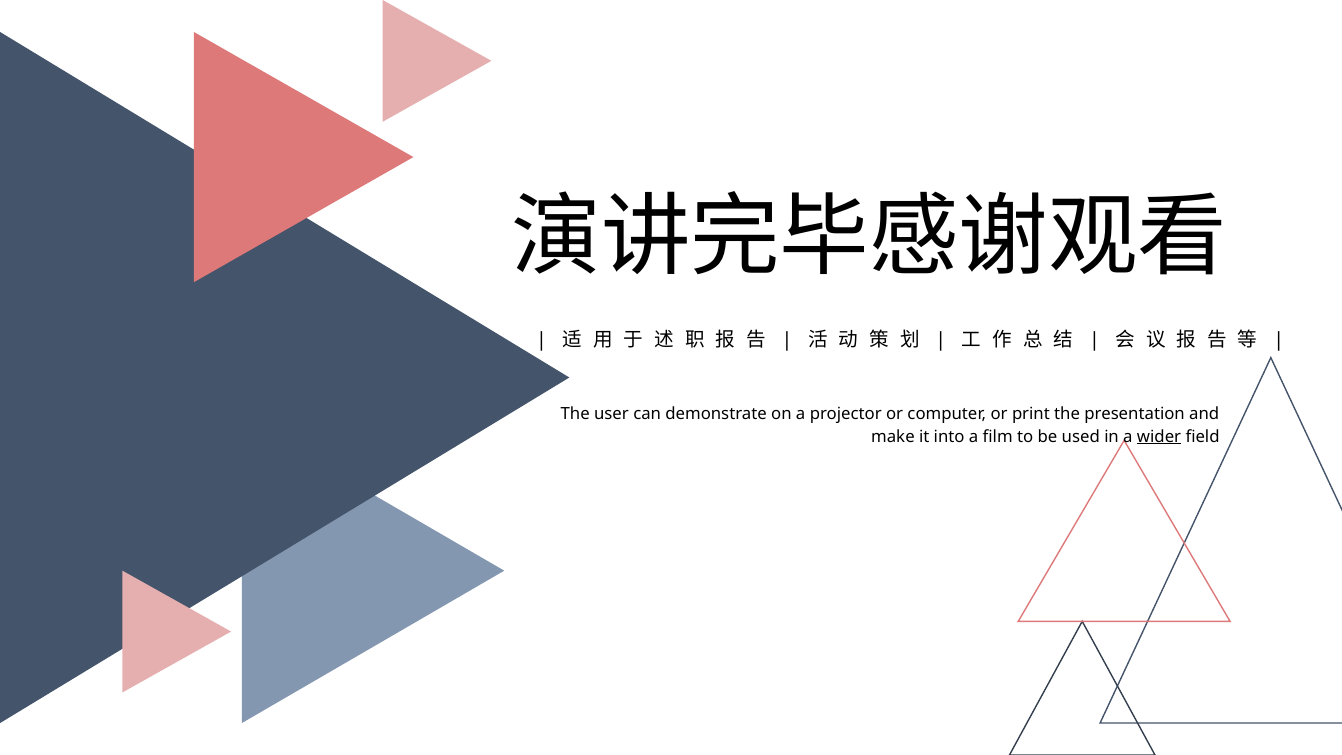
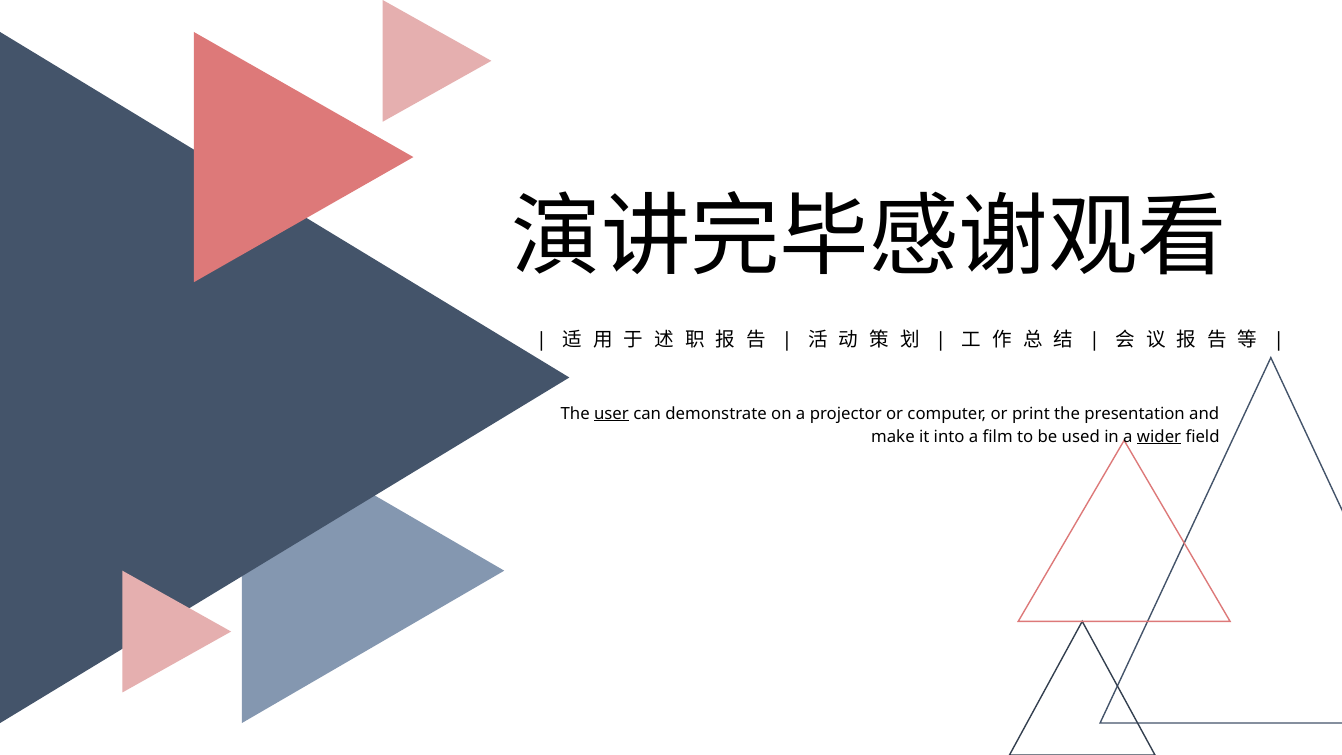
user underline: none -> present (611, 414)
